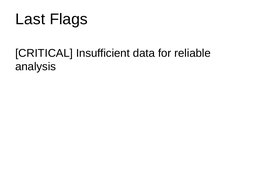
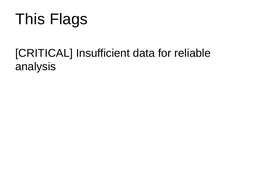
Last: Last -> This (30, 19)
